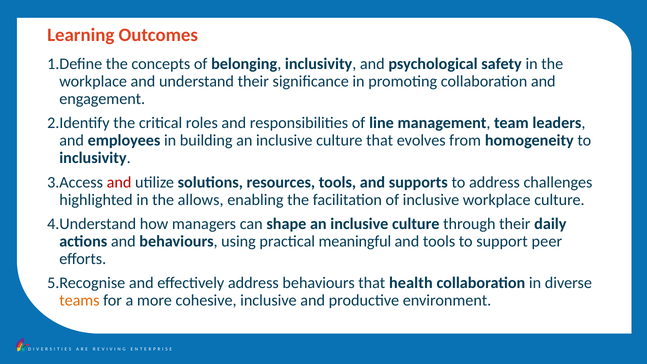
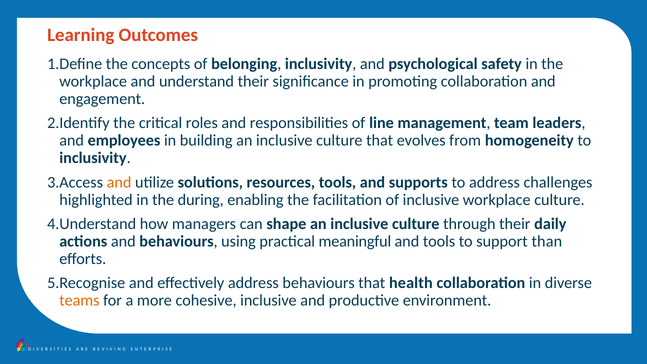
and colour: red -> orange (119, 182)
allows: allows -> during (201, 200)
peer: peer -> than (547, 241)
